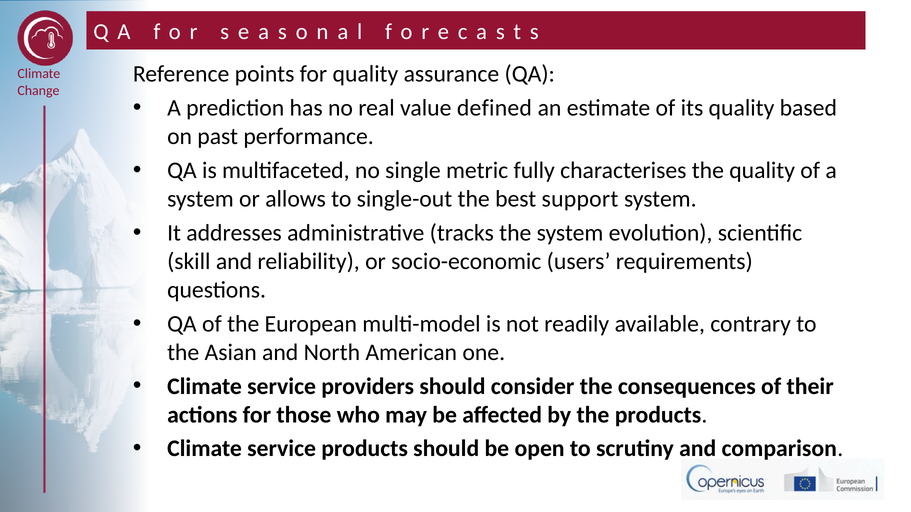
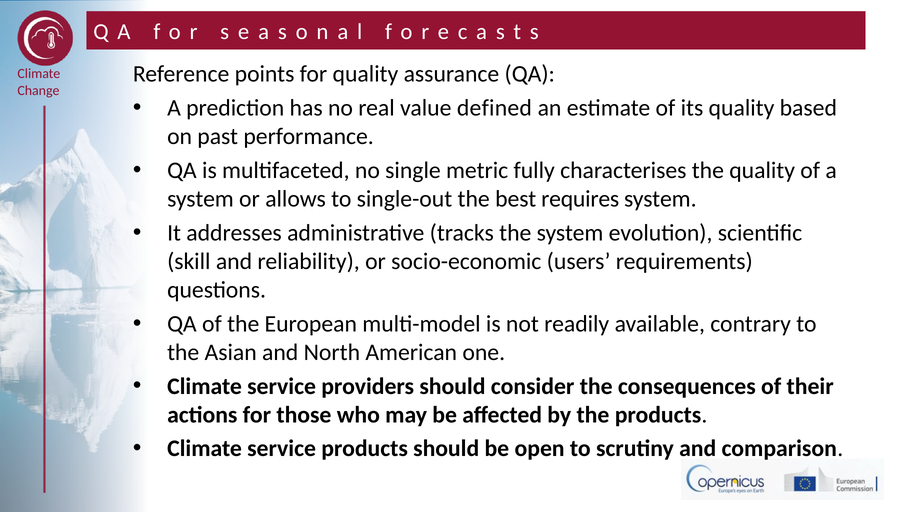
support: support -> requires (580, 199)
